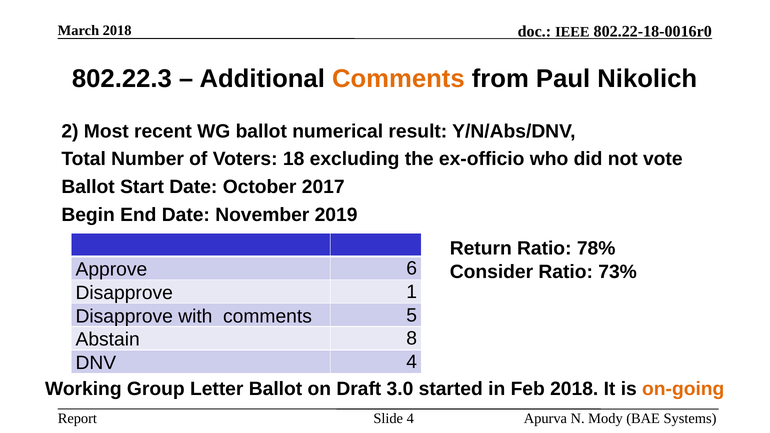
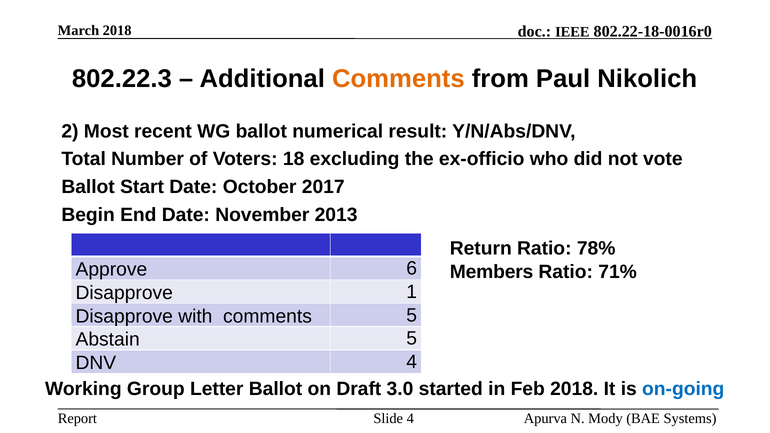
2019: 2019 -> 2013 (336, 215)
Consider: Consider -> Members (492, 272)
73%: 73% -> 71% (618, 272)
Abstain 8: 8 -> 5 (412, 339)
on-going colour: orange -> blue (683, 389)
